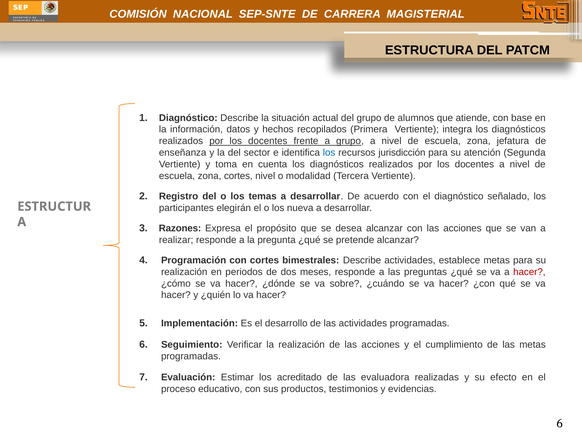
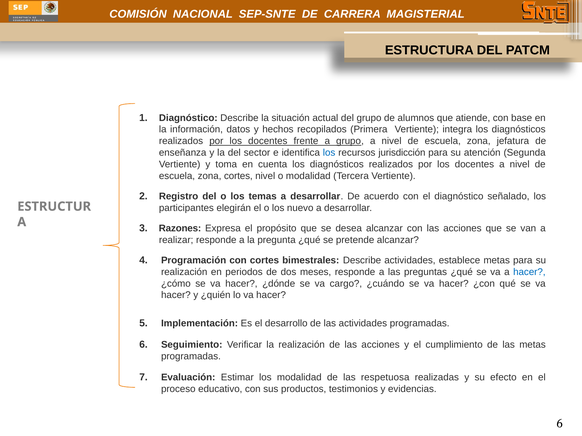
nueva: nueva -> nuevo (300, 208)
hacer colour: red -> blue (529, 272)
sobre: sobre -> cargo (346, 284)
los acreditado: acreditado -> modalidad (299, 378)
evaluadora: evaluadora -> respetuosa (385, 378)
